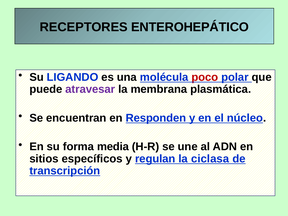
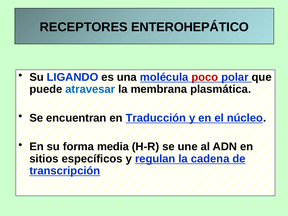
atravesar colour: purple -> blue (90, 89)
Responden: Responden -> Traducción (156, 118)
ciclasa: ciclasa -> cadena (210, 159)
